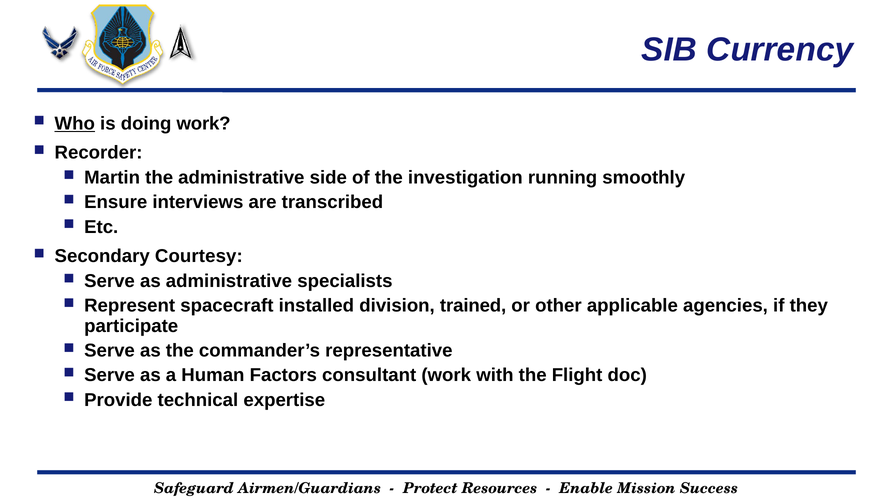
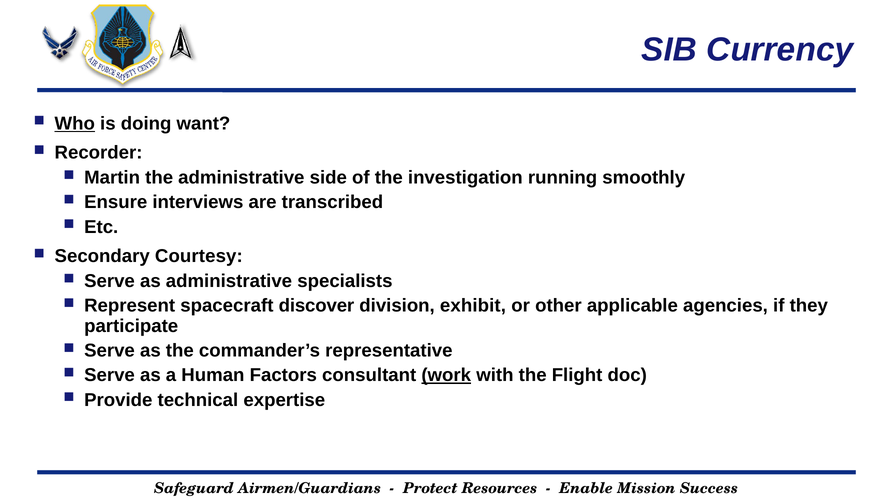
doing work: work -> want (203, 124)
installed: installed -> discover (316, 306)
trained: trained -> exhibit (473, 306)
work underline: none -> present (446, 376)
